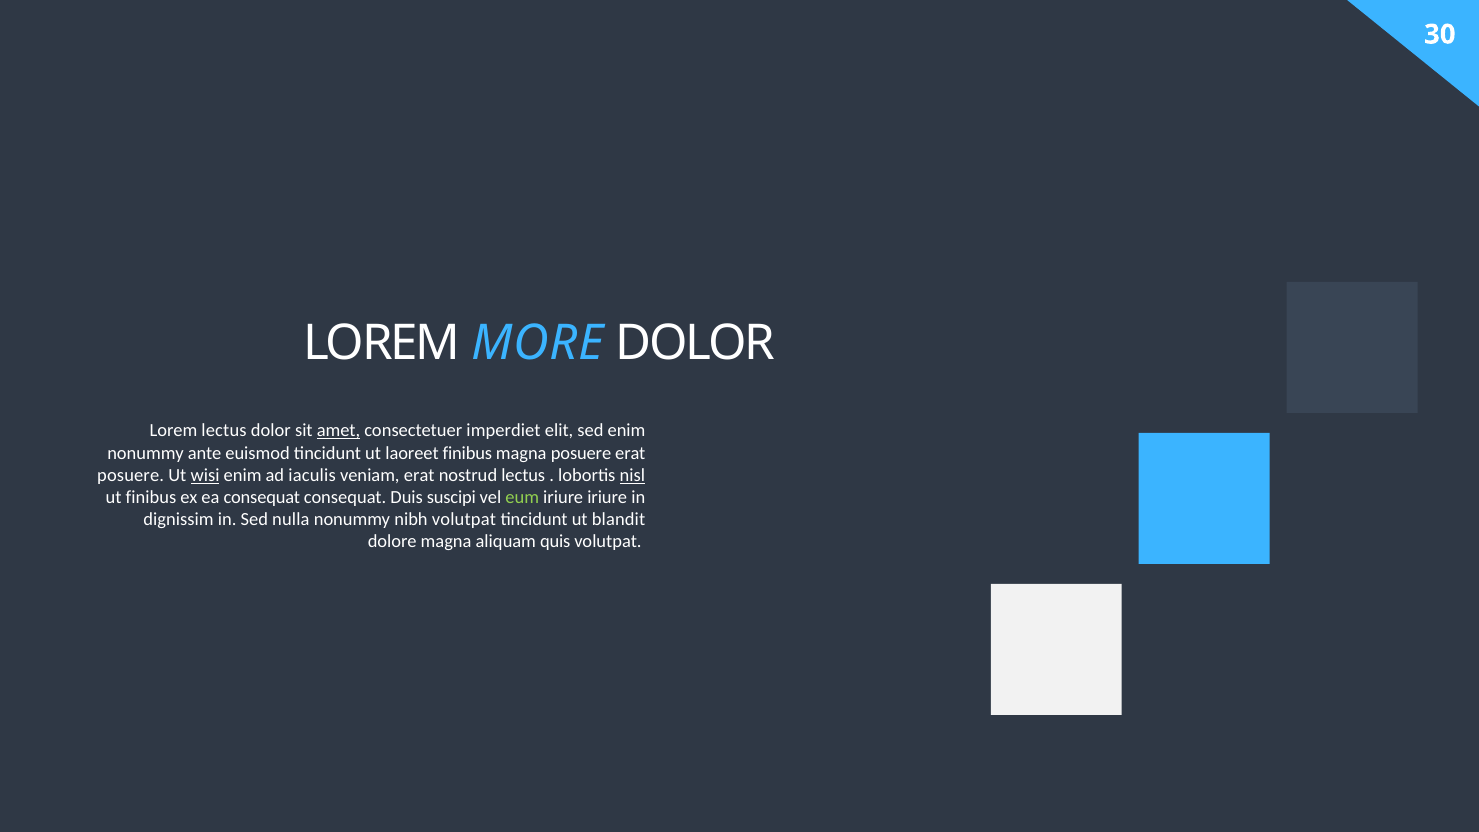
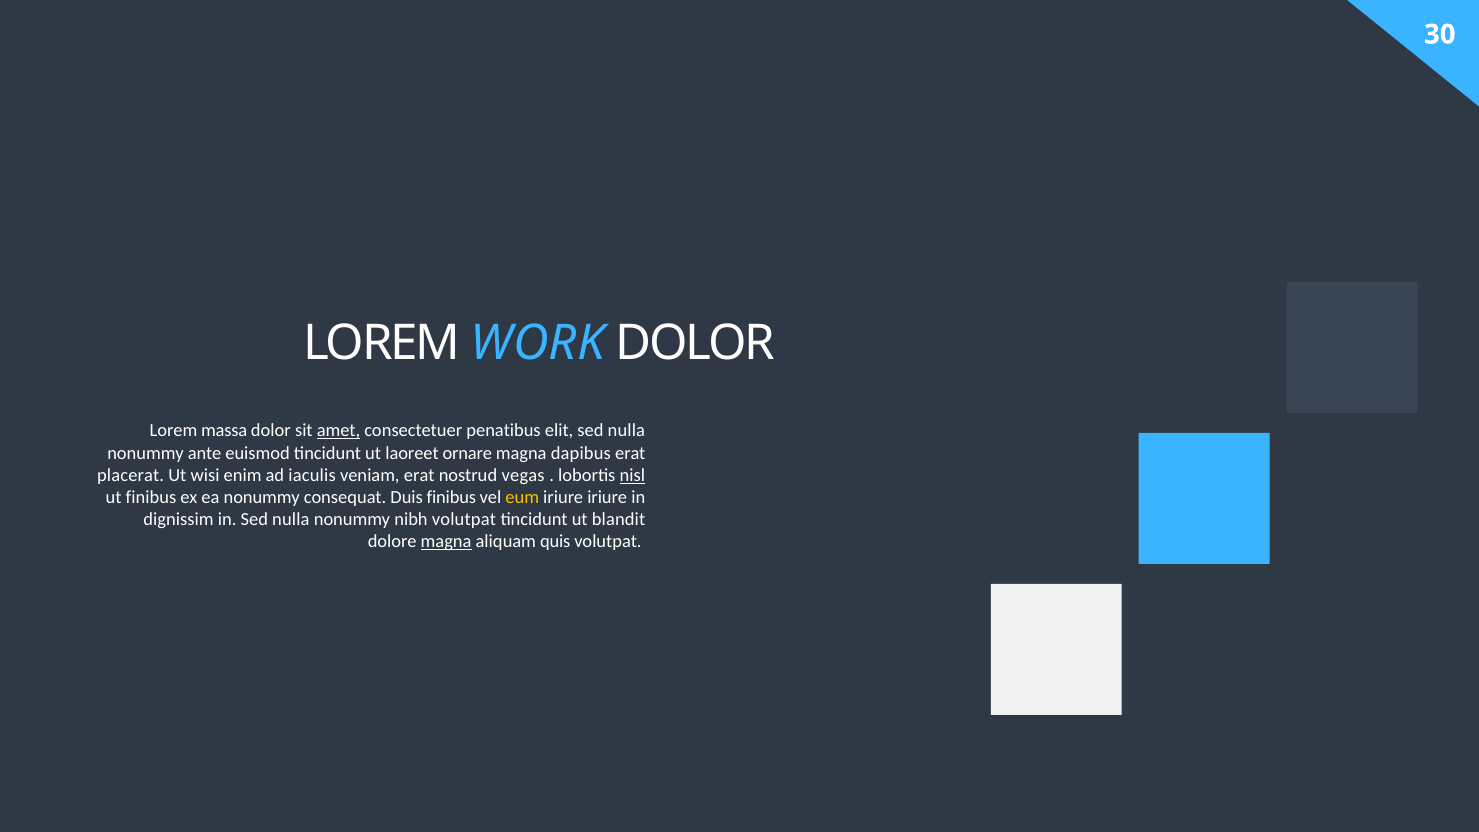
MORE: MORE -> WORK (538, 344)
Lorem lectus: lectus -> massa (224, 431)
imperdiet: imperdiet -> penatibus (504, 431)
elit sed enim: enim -> nulla (626, 431)
laoreet finibus: finibus -> ornare (467, 453)
magna posuere: posuere -> dapibus (581, 453)
posuere: posuere -> placerat (131, 475)
wisi underline: present -> none (205, 475)
nostrud lectus: lectus -> vegas (523, 475)
ea consequat: consequat -> nonummy (262, 497)
Duis suscipi: suscipi -> finibus (451, 497)
eum colour: light green -> yellow (522, 497)
magna underline: none -> present (446, 542)
